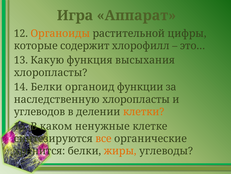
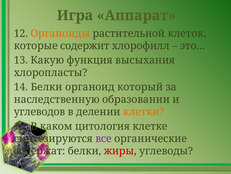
цифры: цифры -> клеток (187, 33)
функции: функции -> который (140, 87)
наследственную хлоропласты: хлоропласты -> образовании (136, 99)
ненужные: ненужные -> цитология (102, 126)
все colour: orange -> purple (104, 138)
хранится: хранится -> содержат (40, 150)
жиры colour: orange -> red (120, 150)
